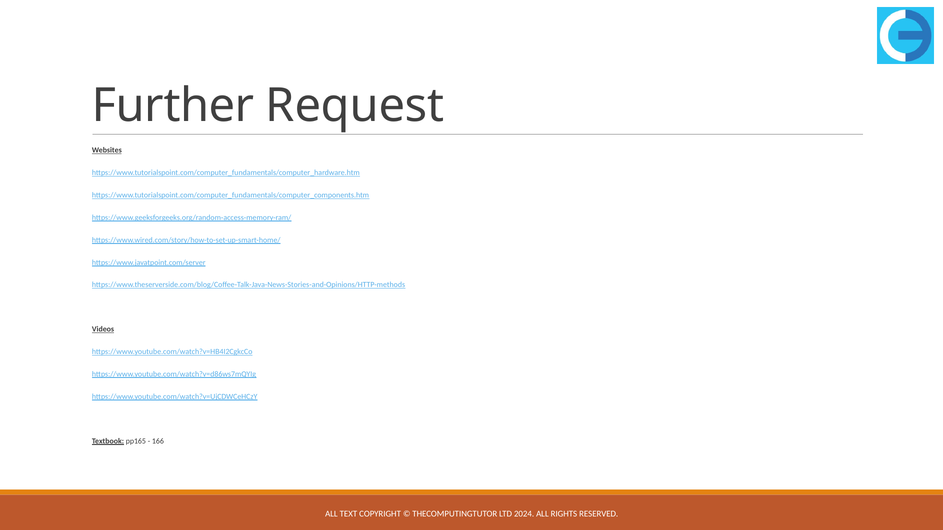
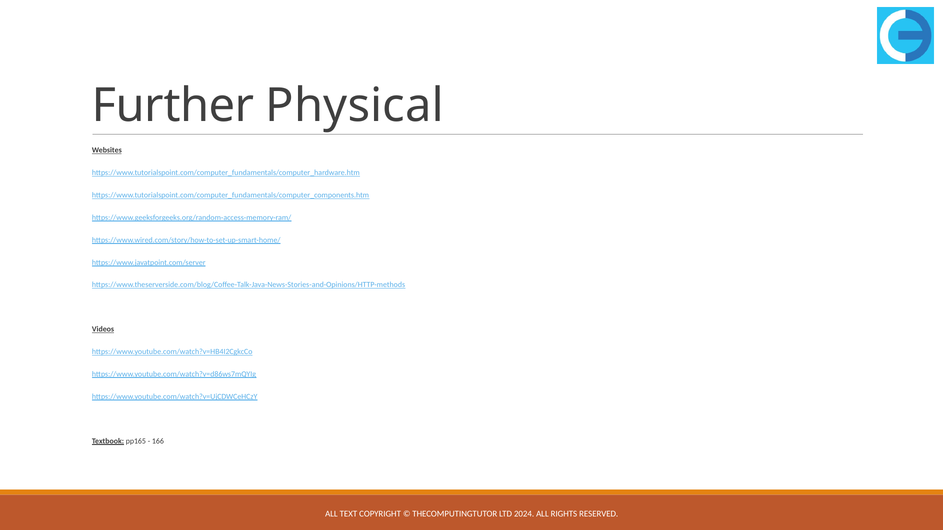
Request: Request -> Physical (355, 106)
